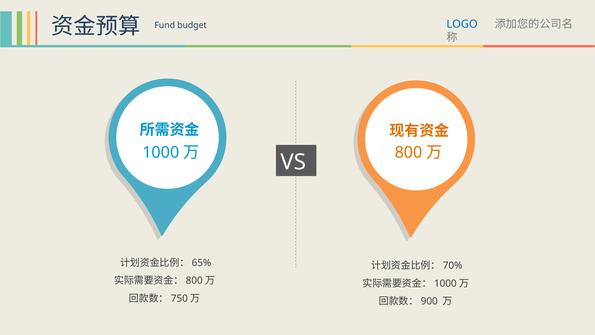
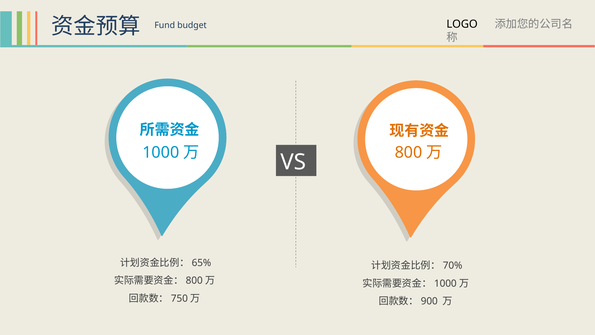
LOGO colour: blue -> black (462, 24)
